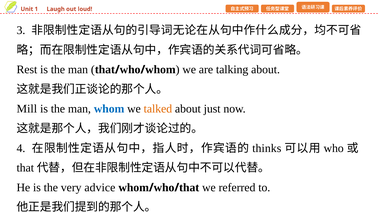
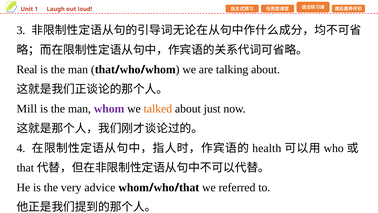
Rest: Rest -> Real (27, 69)
whom colour: blue -> purple (109, 109)
thinks: thinks -> health (267, 148)
